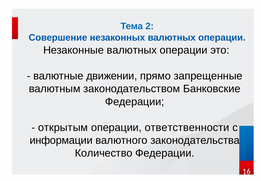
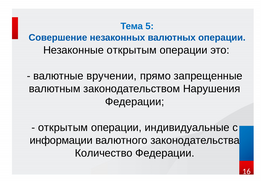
2: 2 -> 5 (150, 26)
Незаконные валютных: валютных -> открытым (132, 50)
движении: движении -> вручении (112, 76)
Банковские: Банковские -> Нарушения (212, 89)
ответственности: ответственности -> индивидуальные (187, 127)
